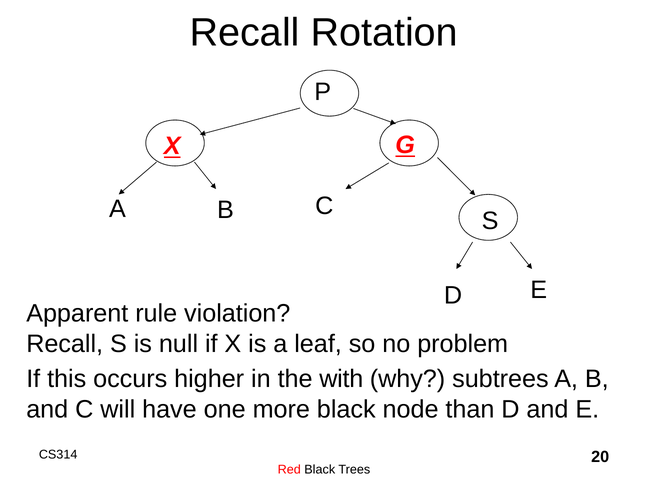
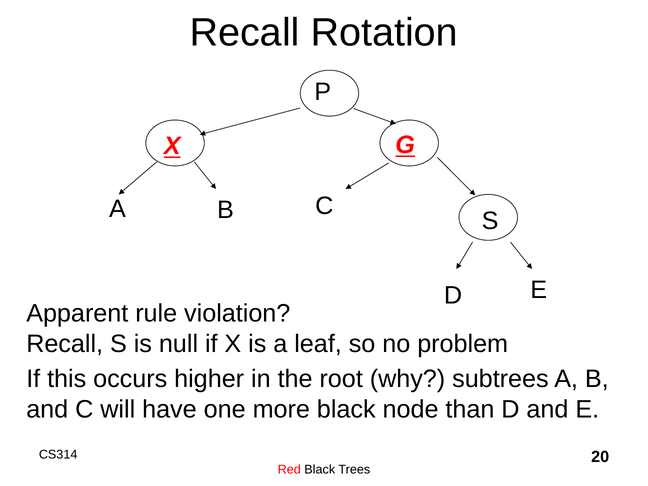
with: with -> root (341, 379)
